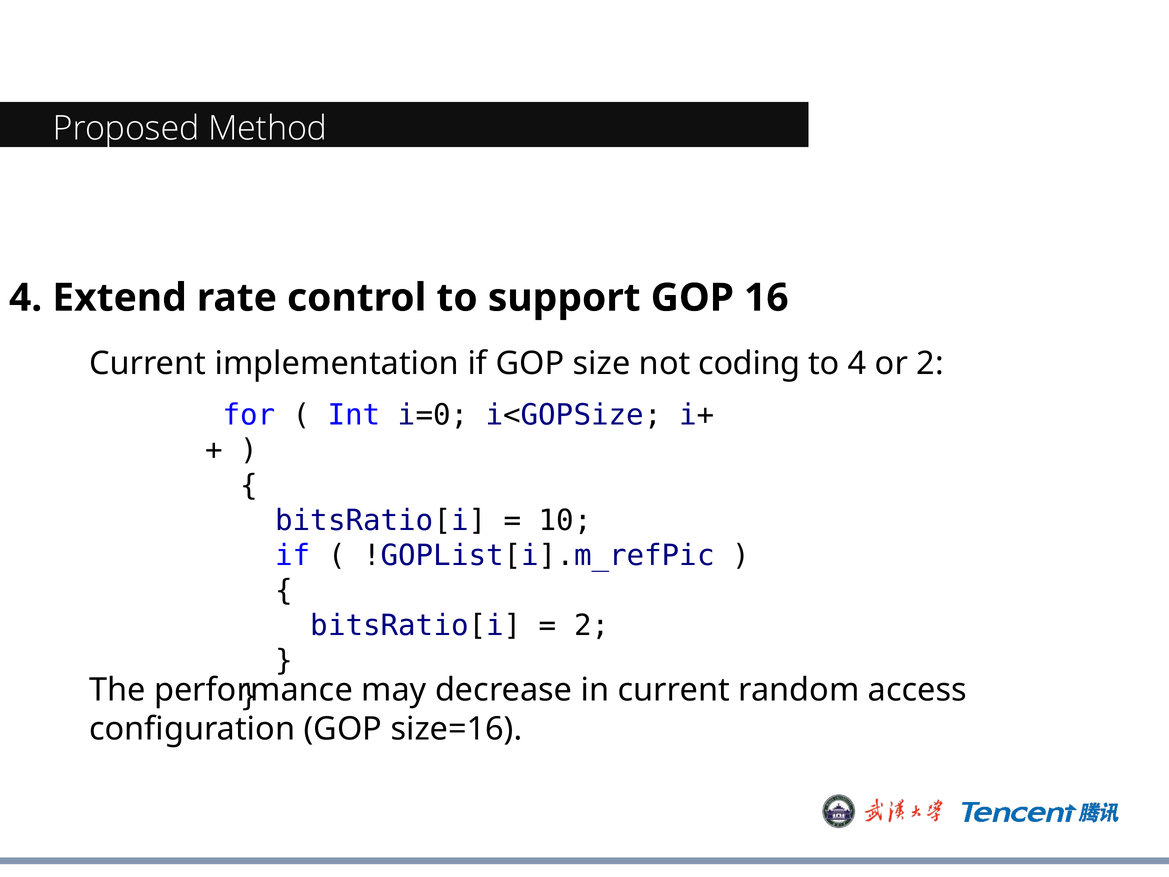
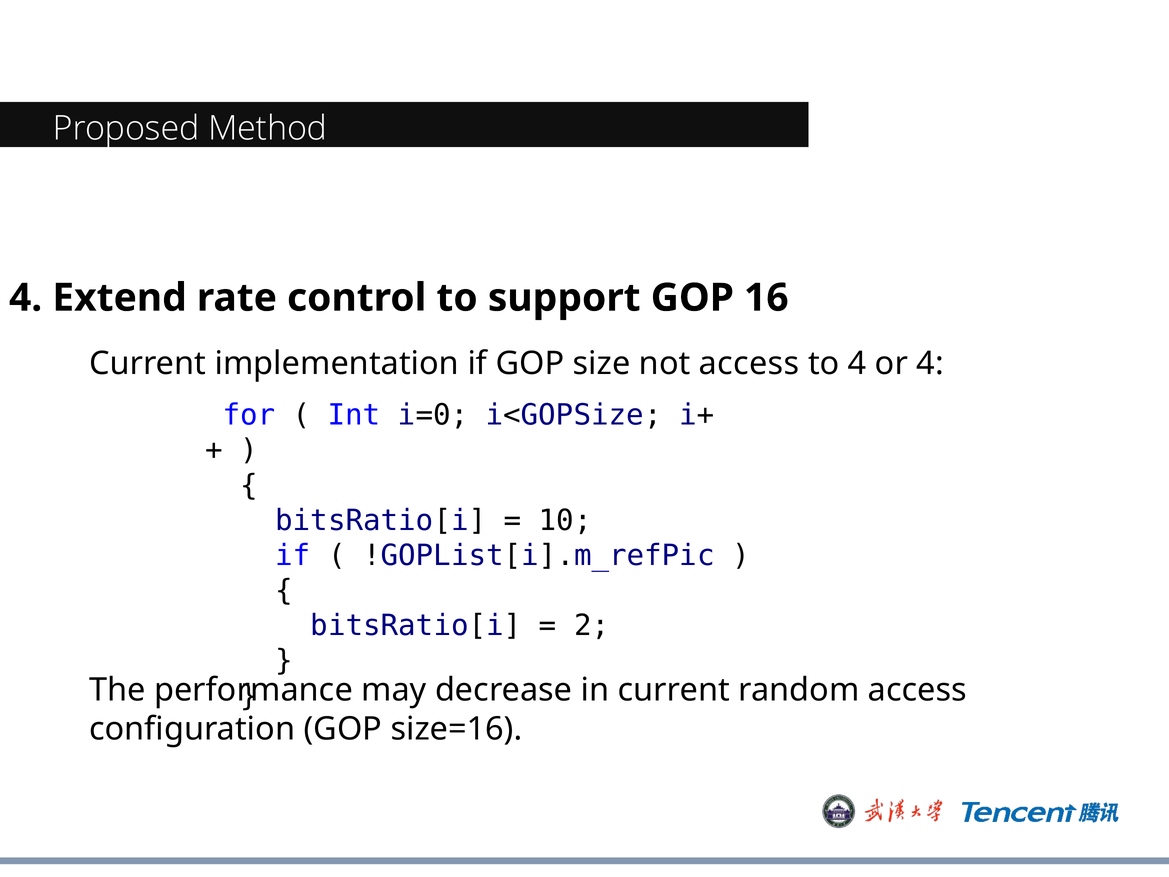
not coding: coding -> access (749, 364)
or 2: 2 -> 4 (930, 364)
